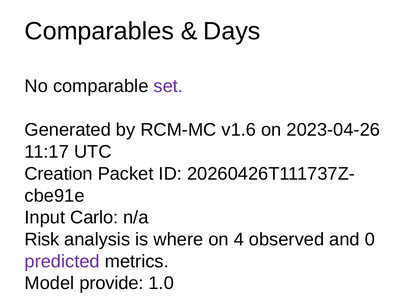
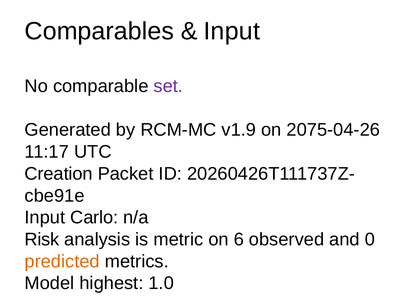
Days: Days -> Input (232, 31)
v1.6: v1.6 -> v1.9 (239, 130)
2023-04-26: 2023-04-26 -> 2075-04-26 (333, 130)
where: where -> metric (178, 240)
4: 4 -> 6 (239, 240)
predicted colour: purple -> orange (62, 262)
provide: provide -> highest (111, 284)
